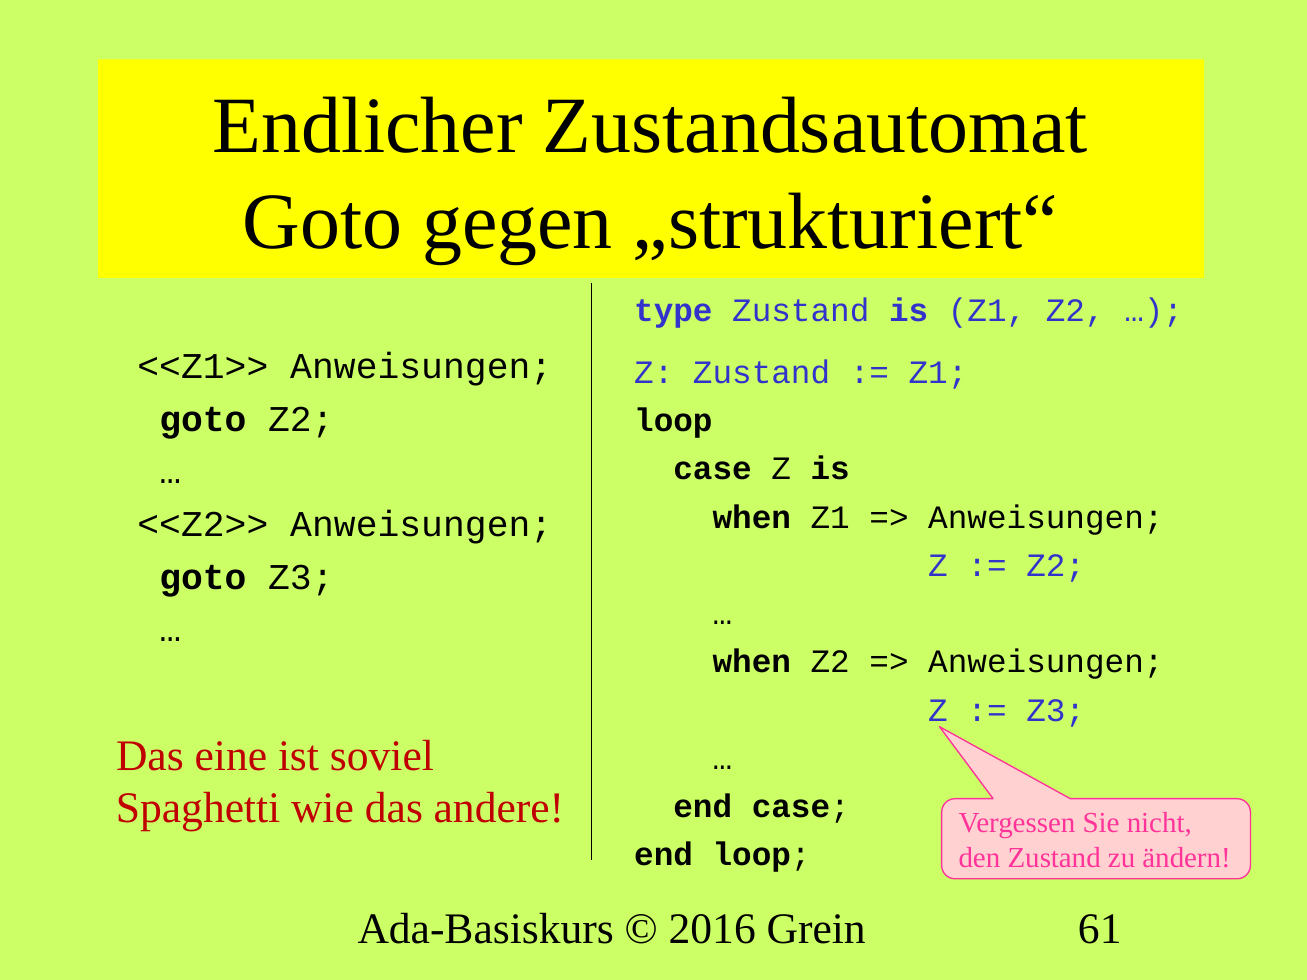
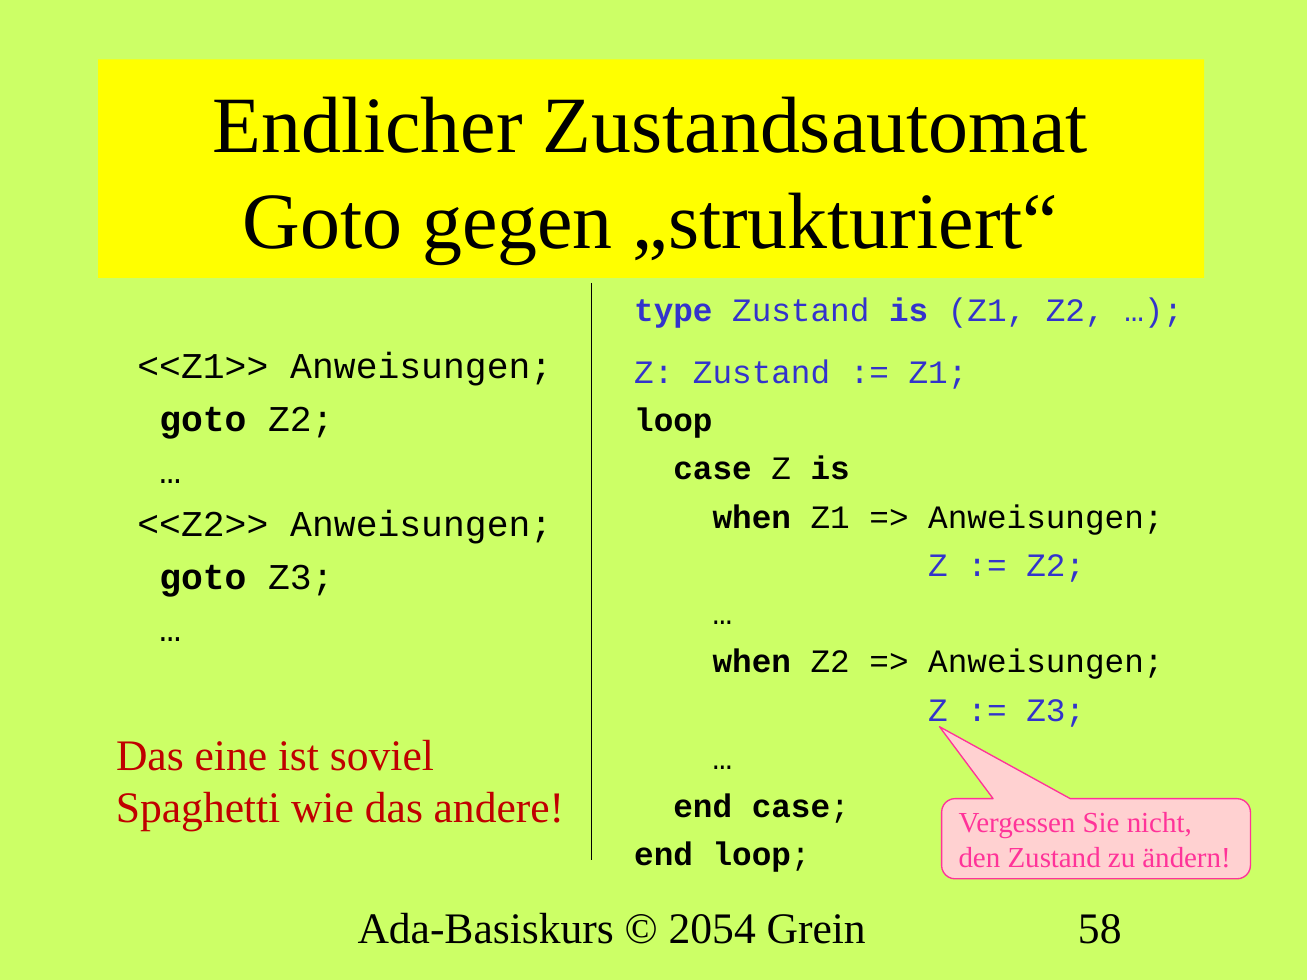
2016: 2016 -> 2054 (712, 929)
61: 61 -> 58 (1100, 929)
